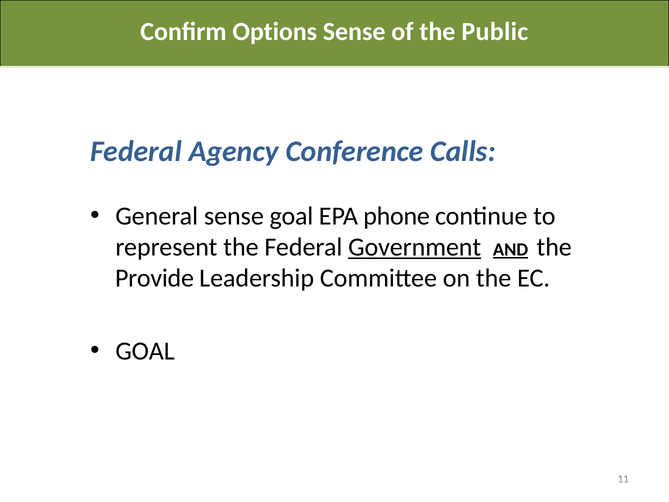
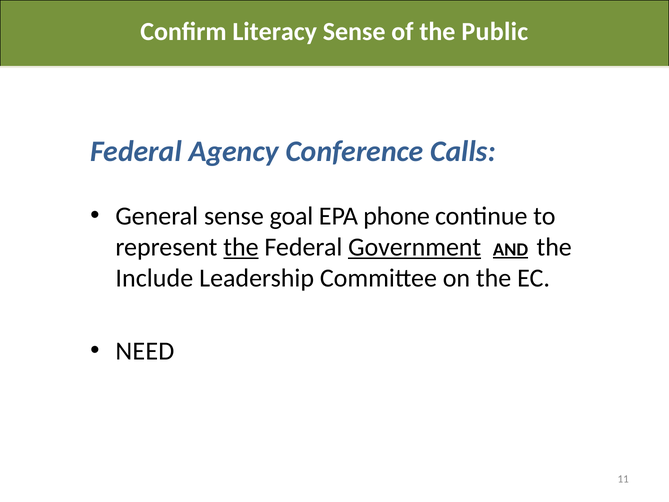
Options: Options -> Literacy (275, 32)
the underline: none -> present (241, 247)
Provide: Provide -> Include (154, 278)
GOAL: GOAL -> NEED (145, 351)
